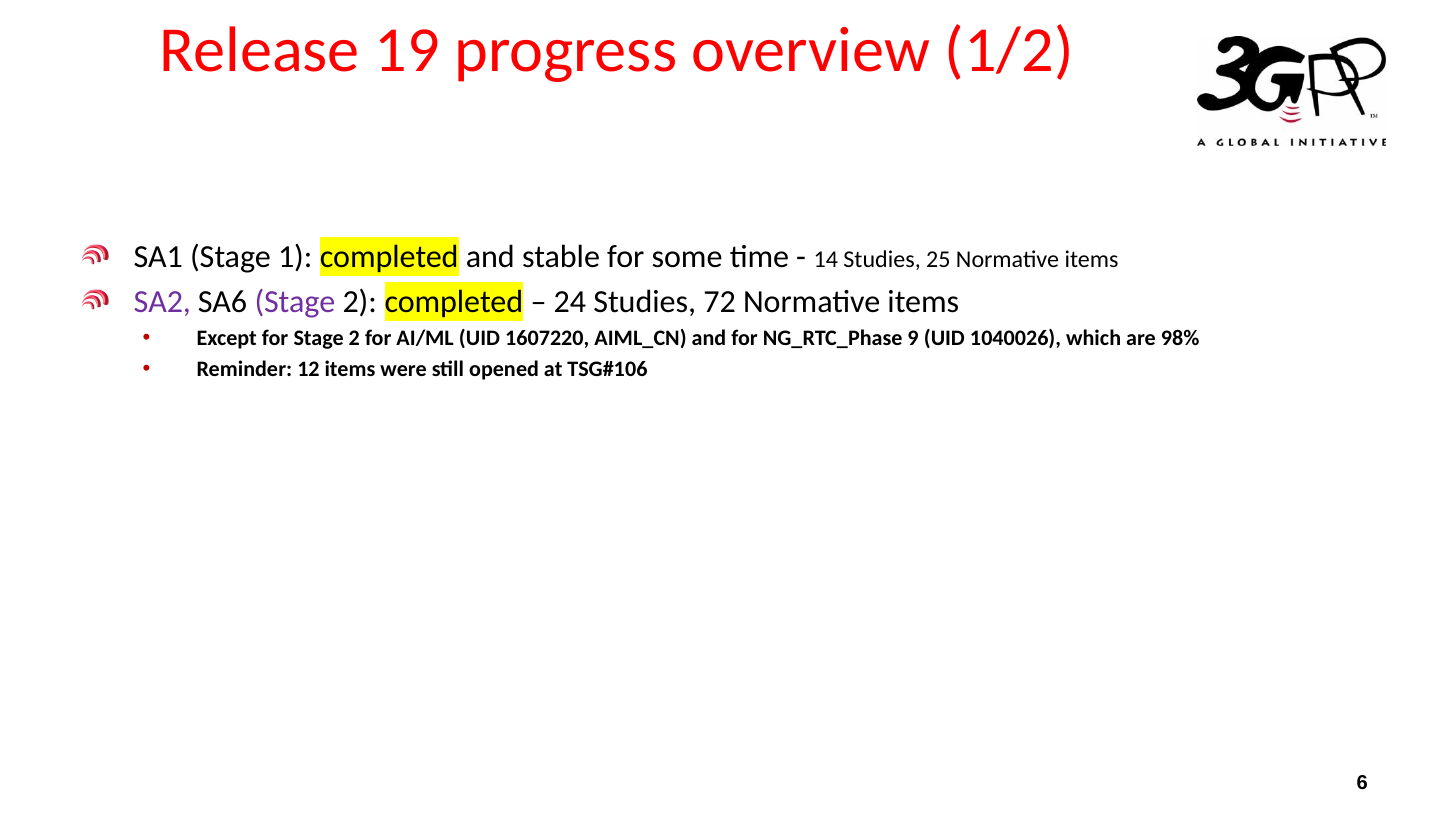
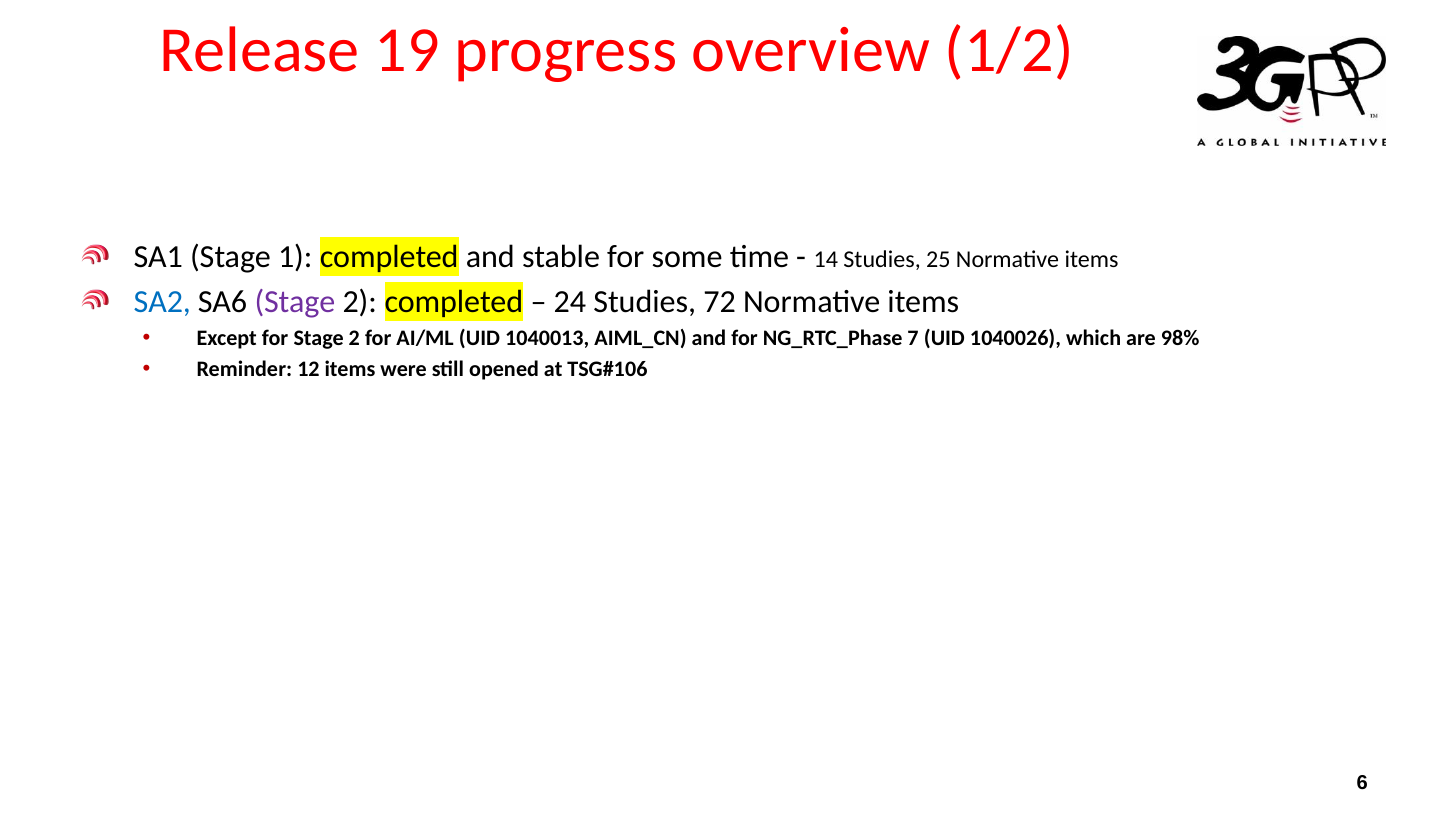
SA2 colour: purple -> blue (162, 302)
1607220: 1607220 -> 1040013 (547, 338)
9: 9 -> 7 (913, 338)
